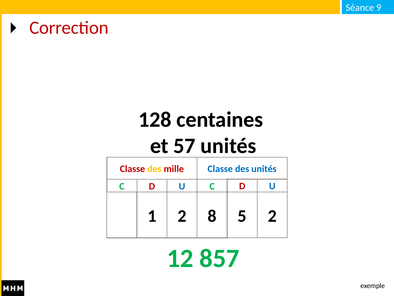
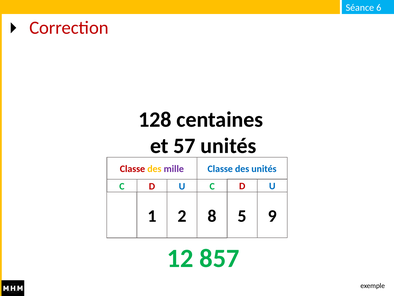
9: 9 -> 6 (379, 8)
mille colour: red -> purple (174, 169)
5 2: 2 -> 9 (272, 216)
